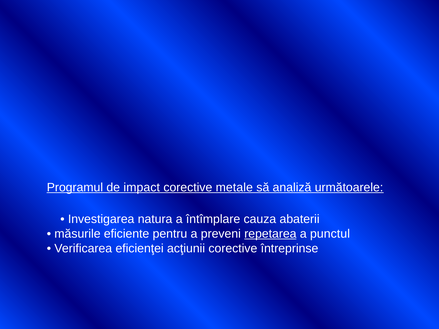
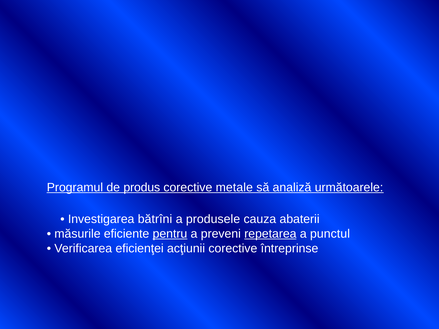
impact: impact -> produs (142, 188)
natura: natura -> bătrîni (155, 219)
întîmplare: întîmplare -> produsele (213, 219)
pentru underline: none -> present (170, 234)
